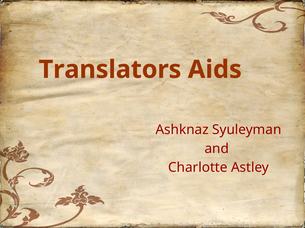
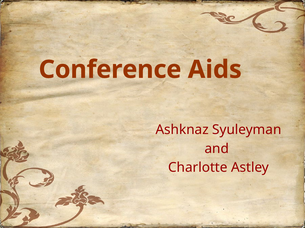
Translators: Translators -> Conference (110, 70)
